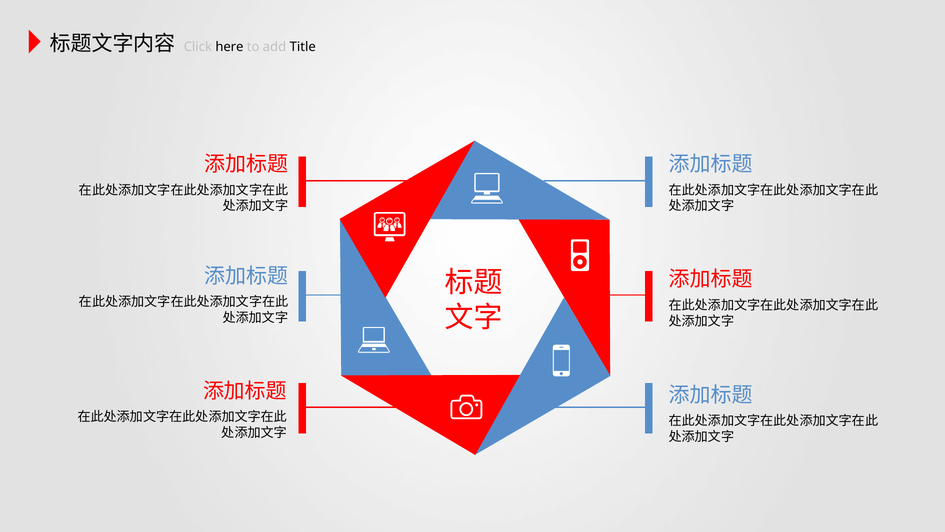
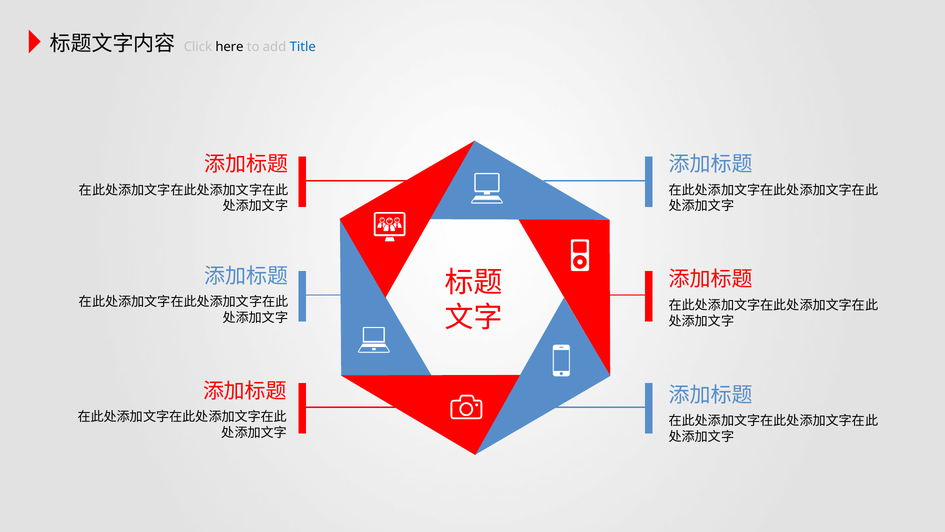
Title colour: black -> blue (303, 47)
